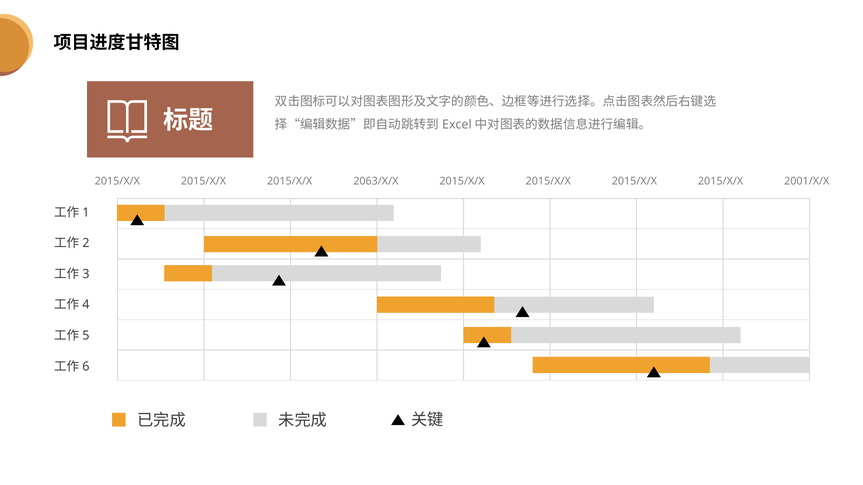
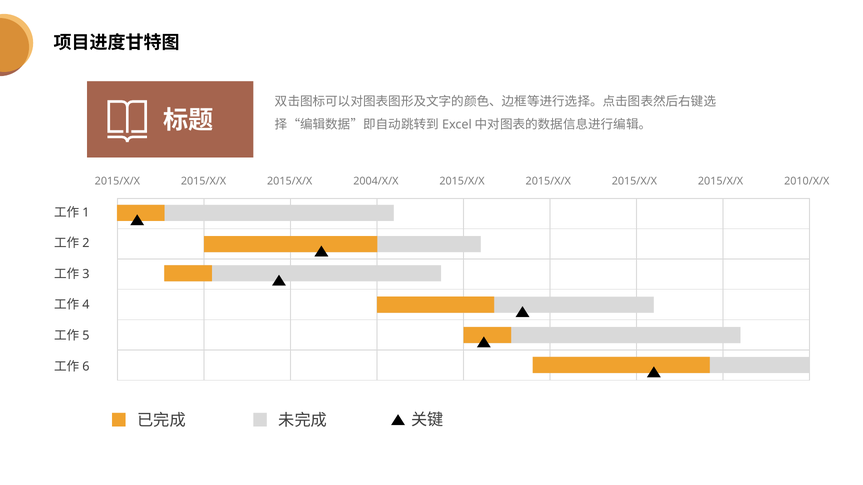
2063/X/X: 2063/X/X -> 2004/X/X (376, 182)
2001/X/X: 2001/X/X -> 2010/X/X (807, 182)
